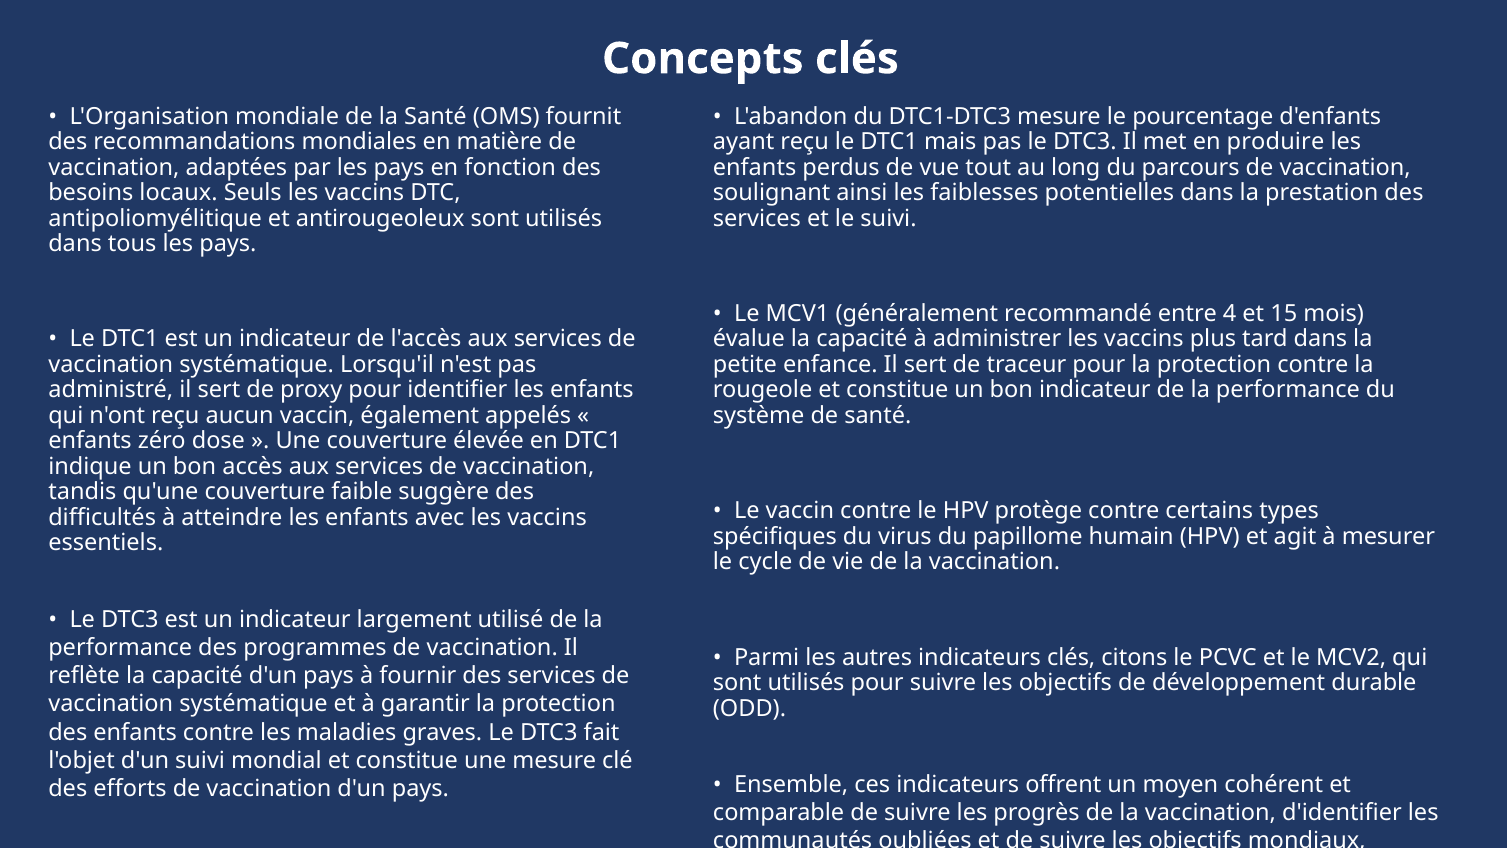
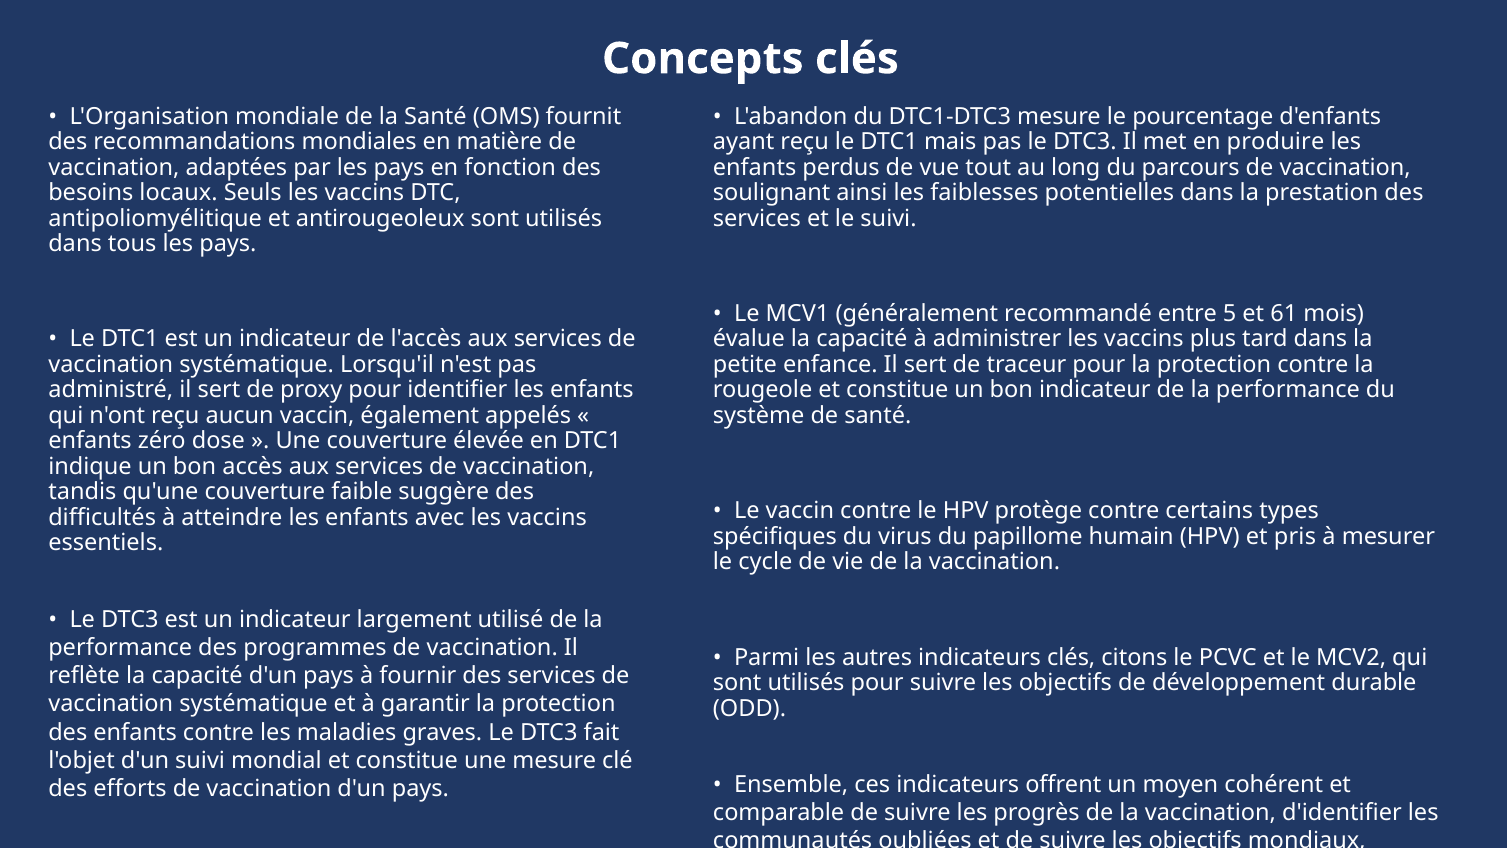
4: 4 -> 5 (1230, 314)
15: 15 -> 61 (1284, 314)
agit: agit -> pris (1295, 536)
